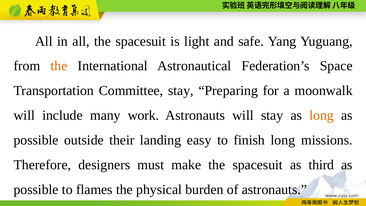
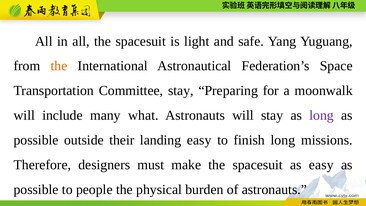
work: work -> what (143, 115)
long colour: orange -> purple (322, 115)
as third: third -> easy (321, 165)
flames: flames -> people (94, 189)
